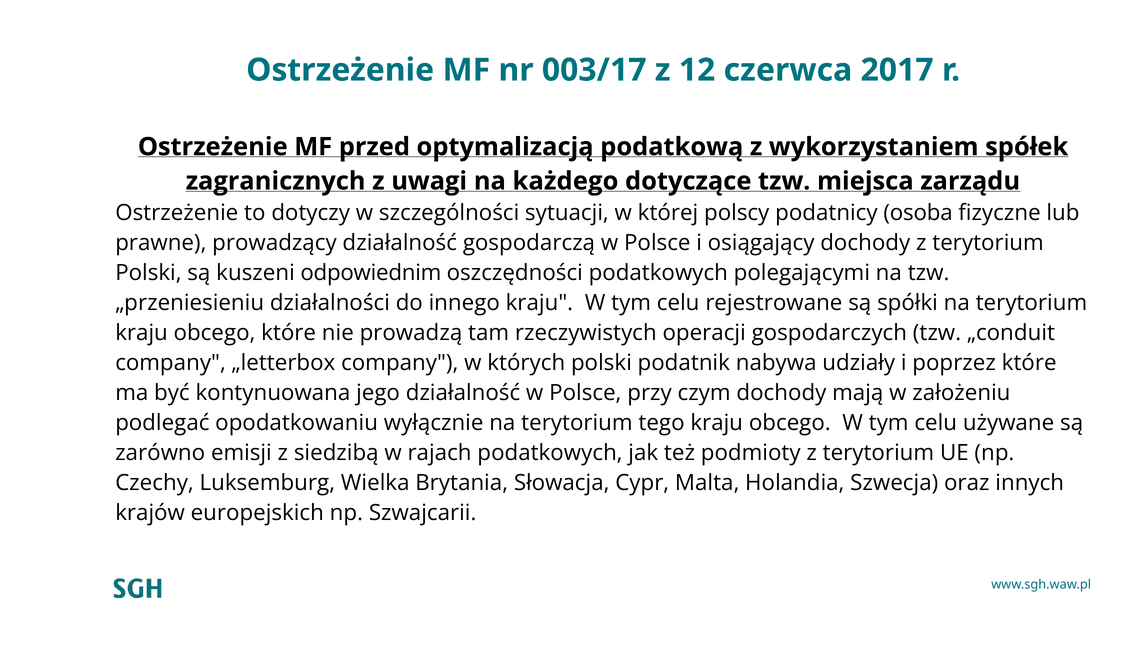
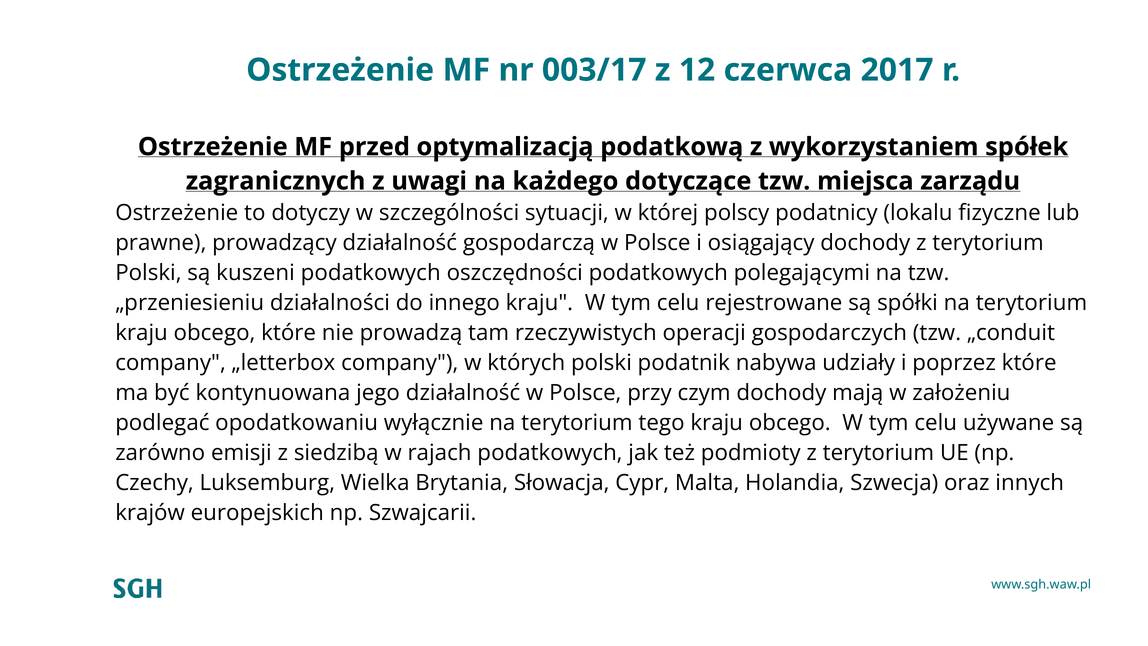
osoba: osoba -> lokalu (918, 213)
kuszeni odpowiednim: odpowiednim -> podatkowych (371, 273)
